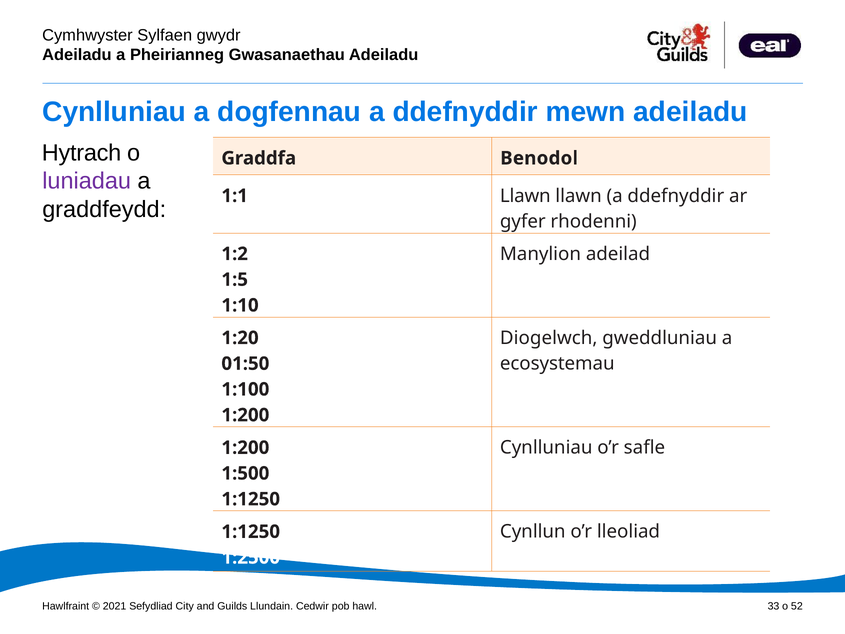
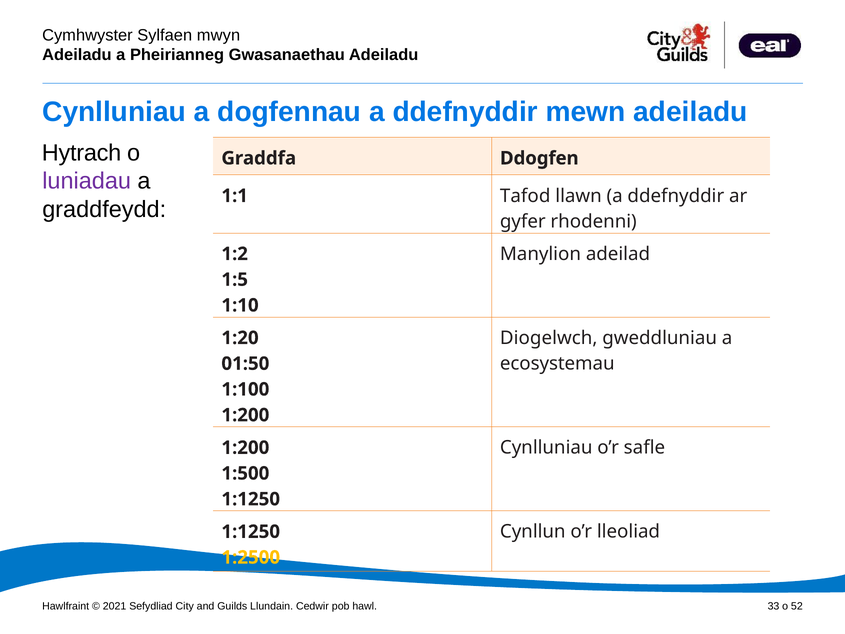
gwydr: gwydr -> mwyn (219, 35)
Benodol: Benodol -> Ddogfen (539, 158)
1:1 Llawn: Llawn -> Tafod (525, 196)
1:2500 colour: white -> yellow (251, 557)
